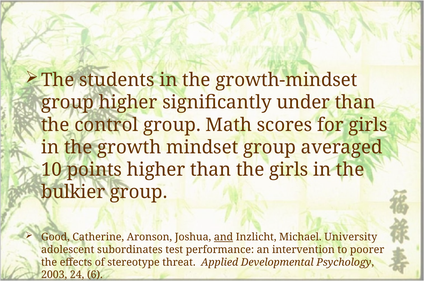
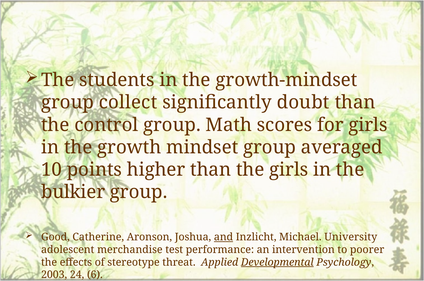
group higher: higher -> collect (128, 103)
under: under -> doubt (303, 103)
subordinates: subordinates -> merchandise (130, 250)
Developmental underline: none -> present (277, 262)
